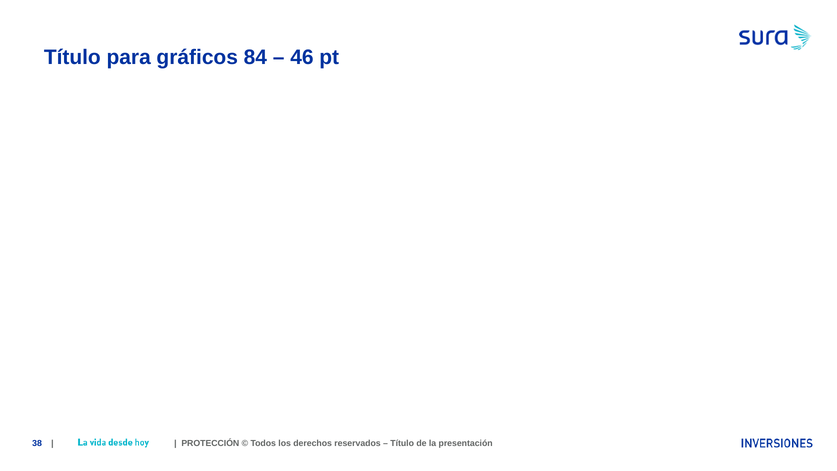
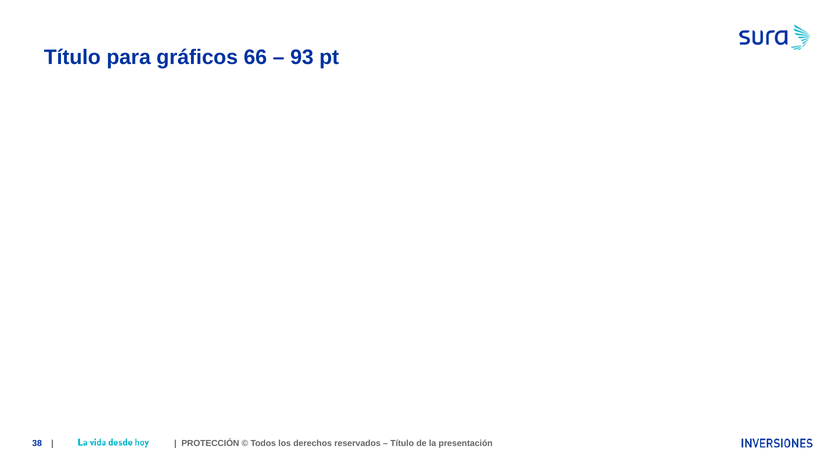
84: 84 -> 66 (255, 57)
46: 46 -> 93 (302, 57)
